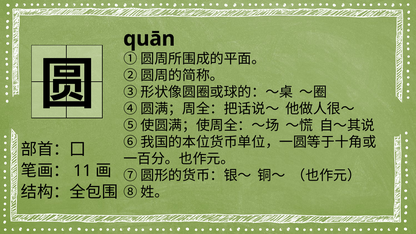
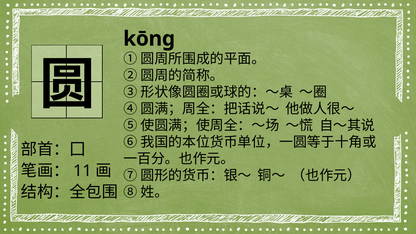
quān: quān -> kōng (149, 39)
